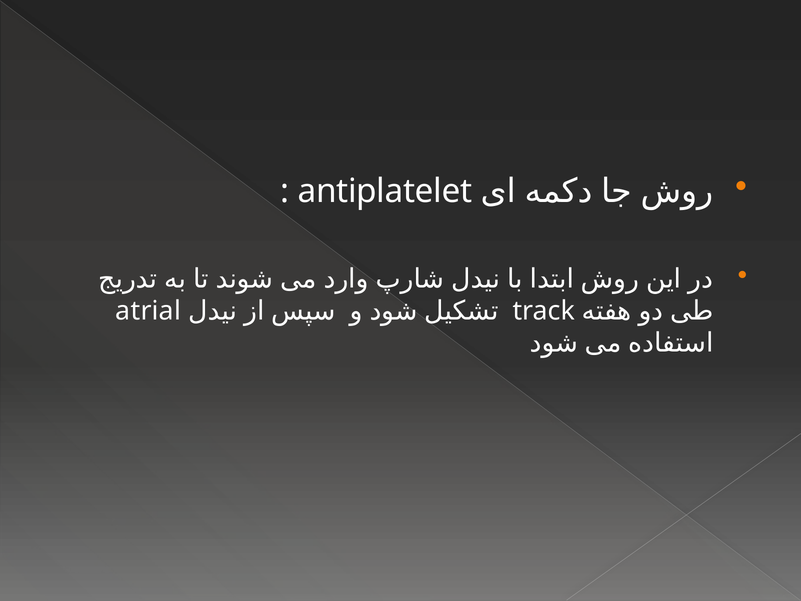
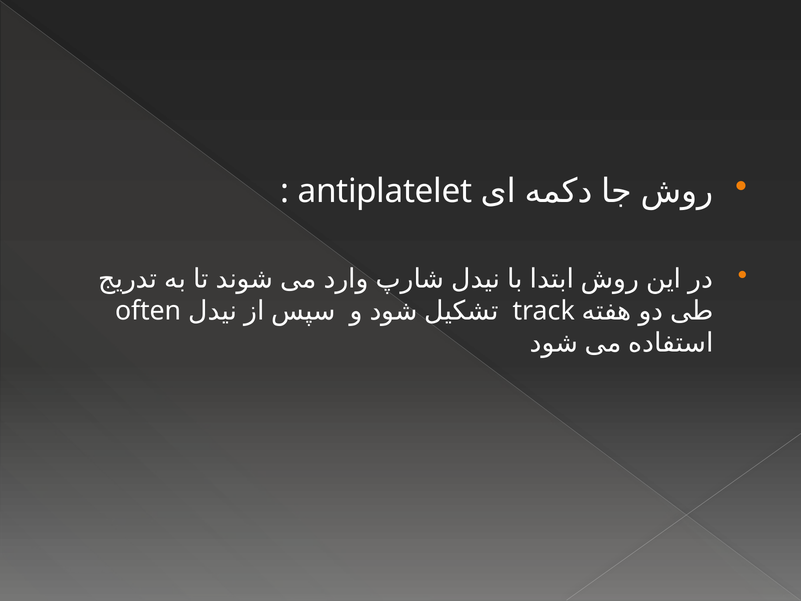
atrial: atrial -> often (148, 311)
